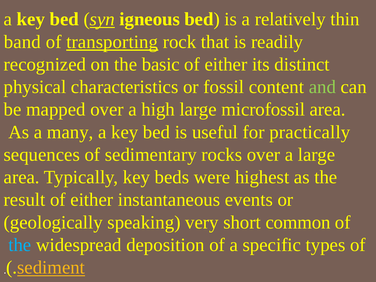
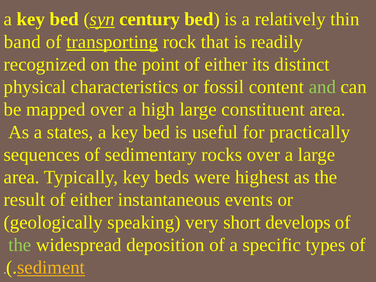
igneous: igneous -> century (150, 19)
basic: basic -> point (161, 64)
microfossil: microfossil -> constituent (263, 110)
many: many -> states (70, 132)
common: common -> develops (298, 222)
the colour: light blue -> light green (20, 245)
